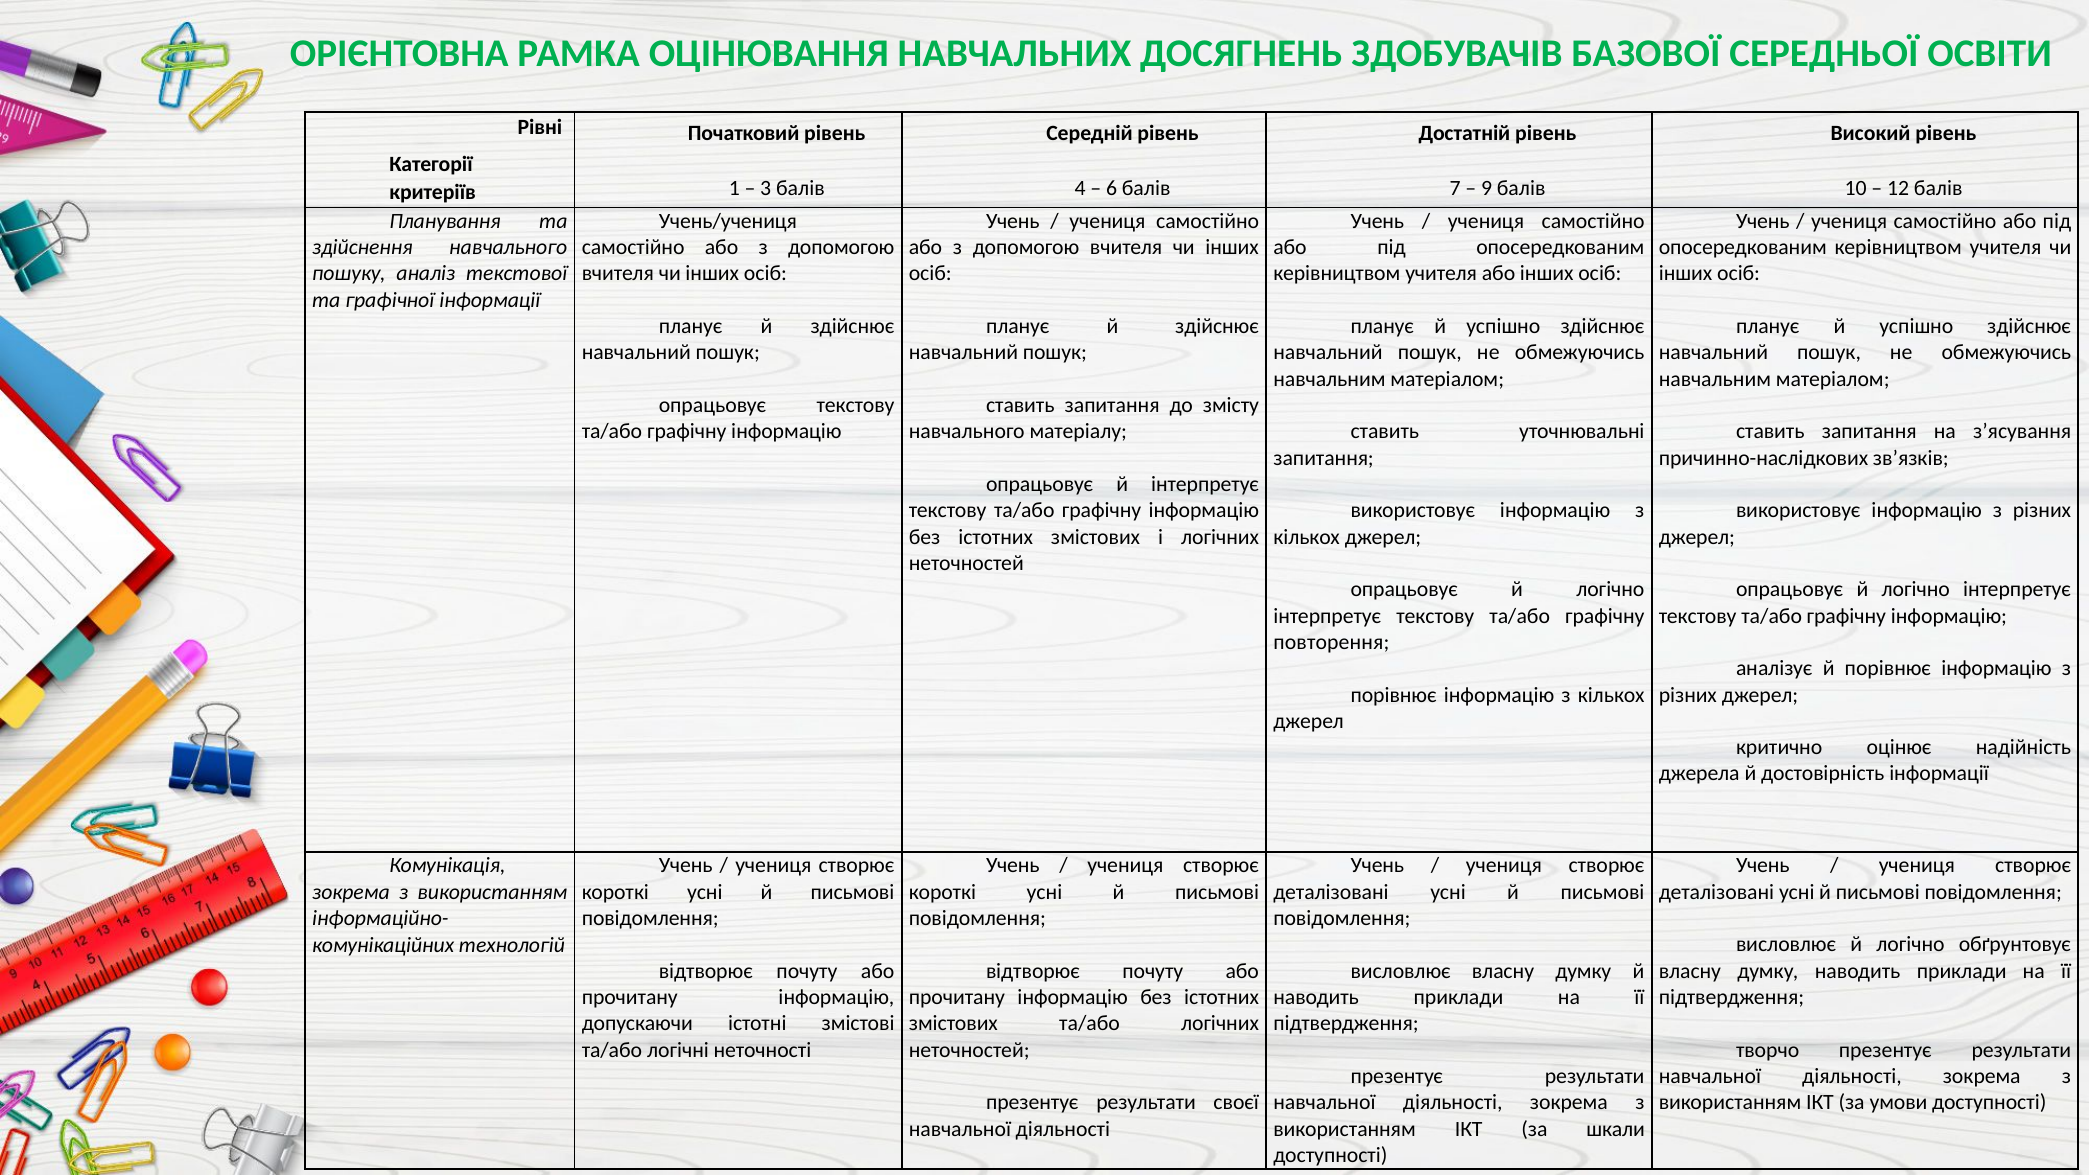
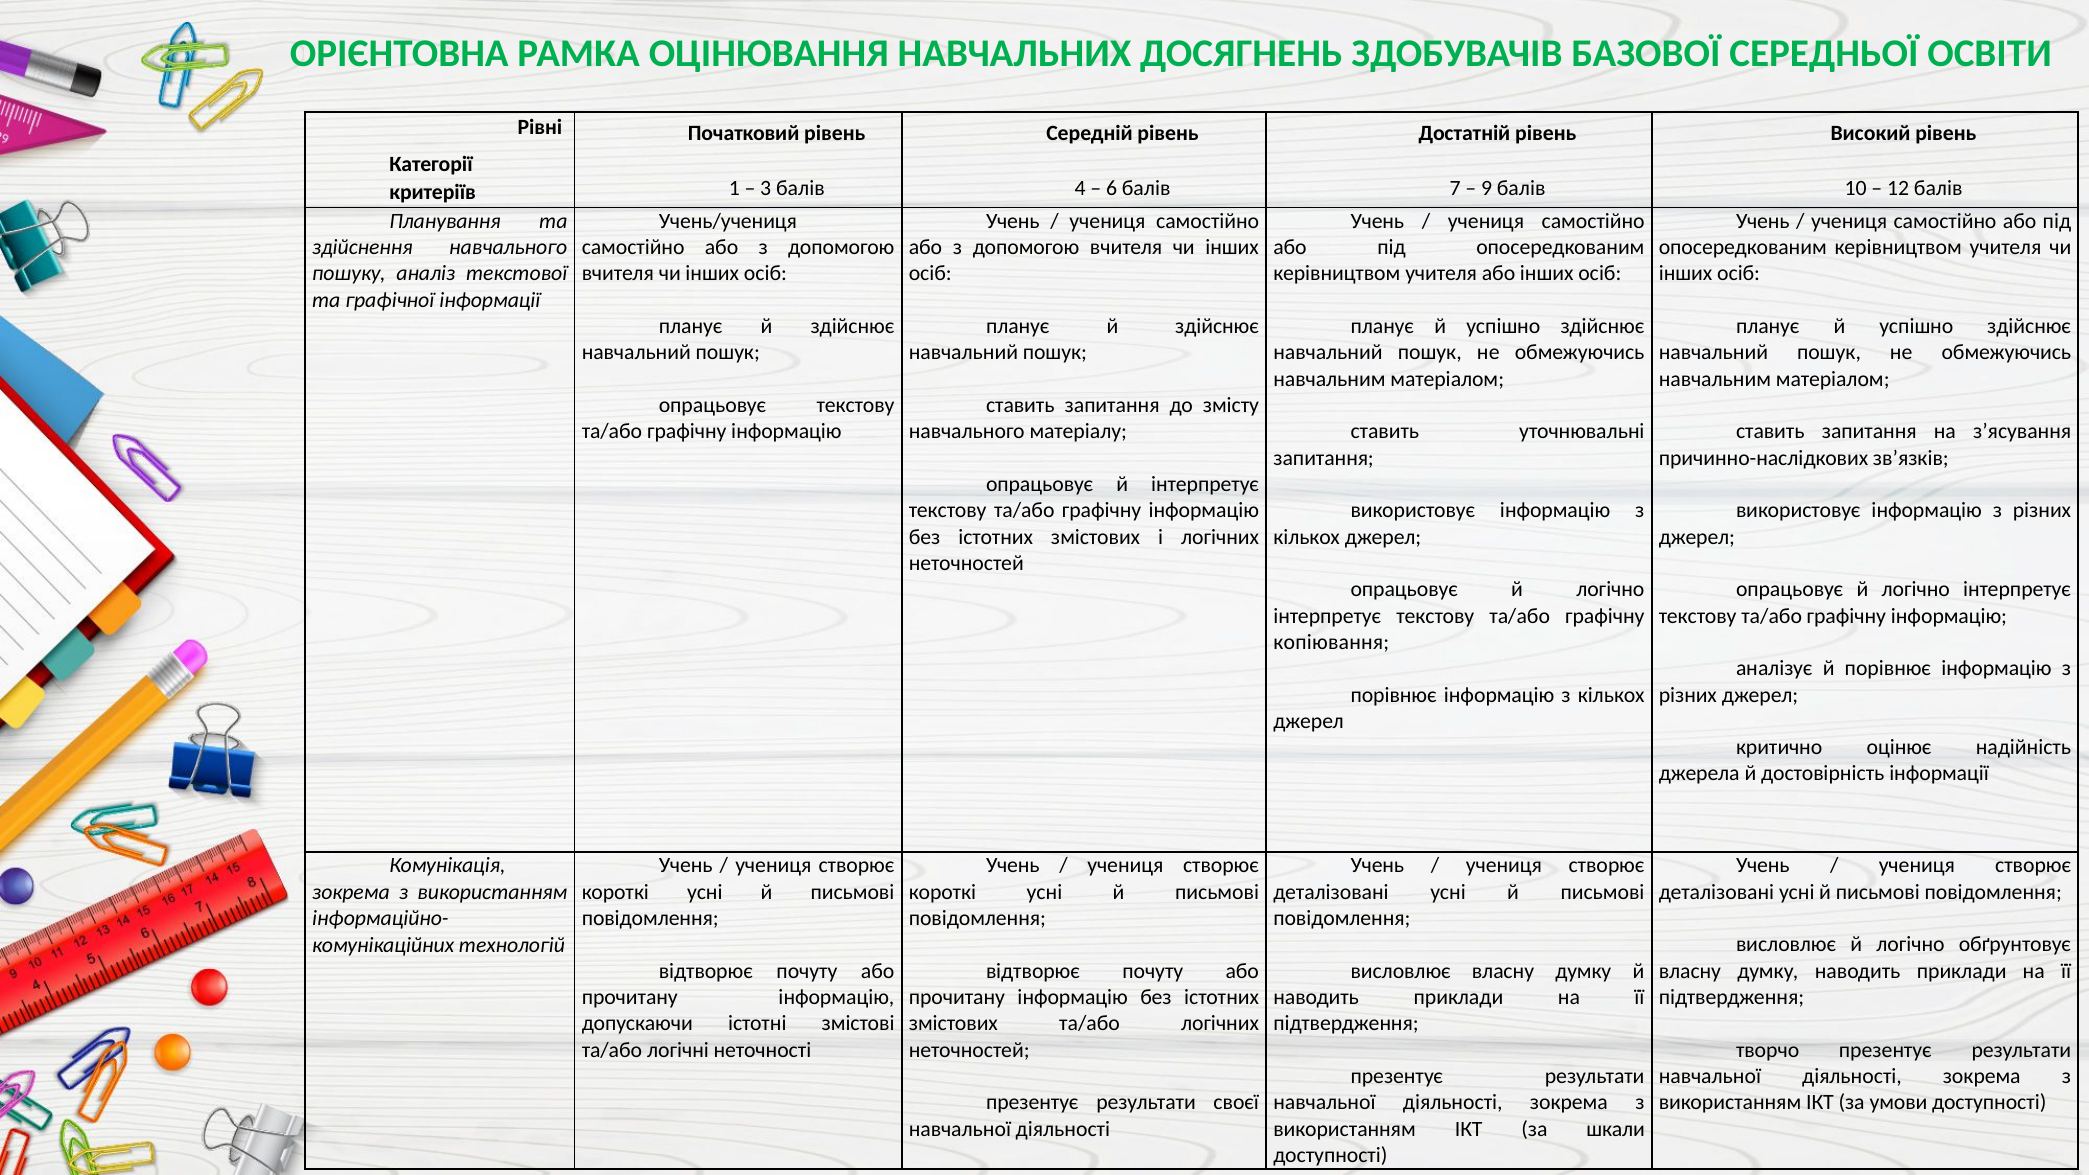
повторення: повторення -> копіювання (1331, 642)
